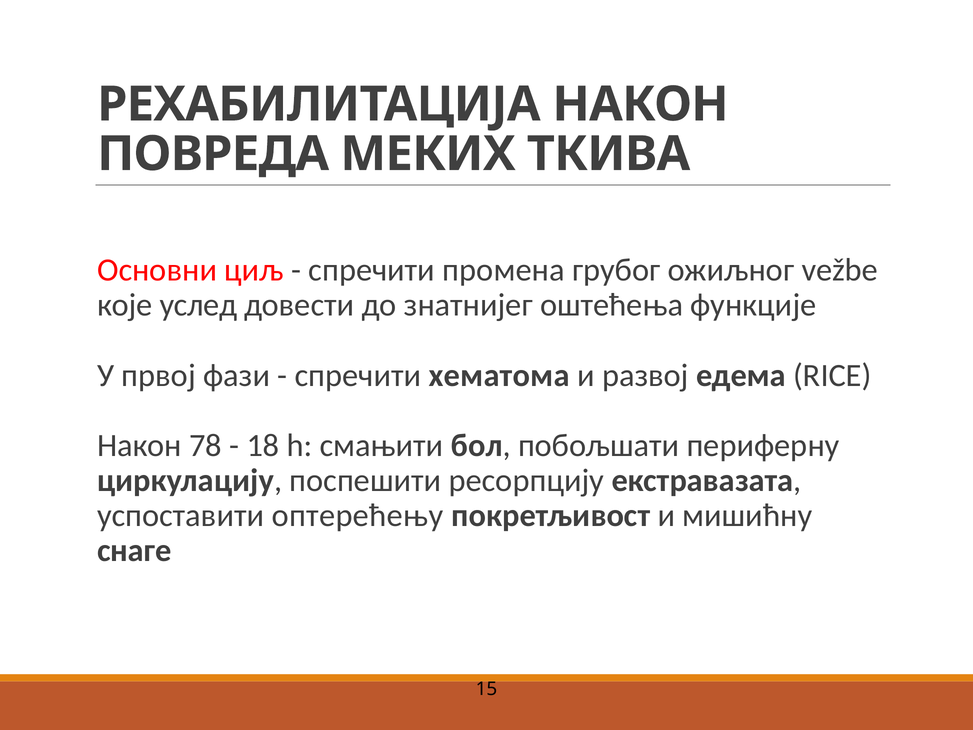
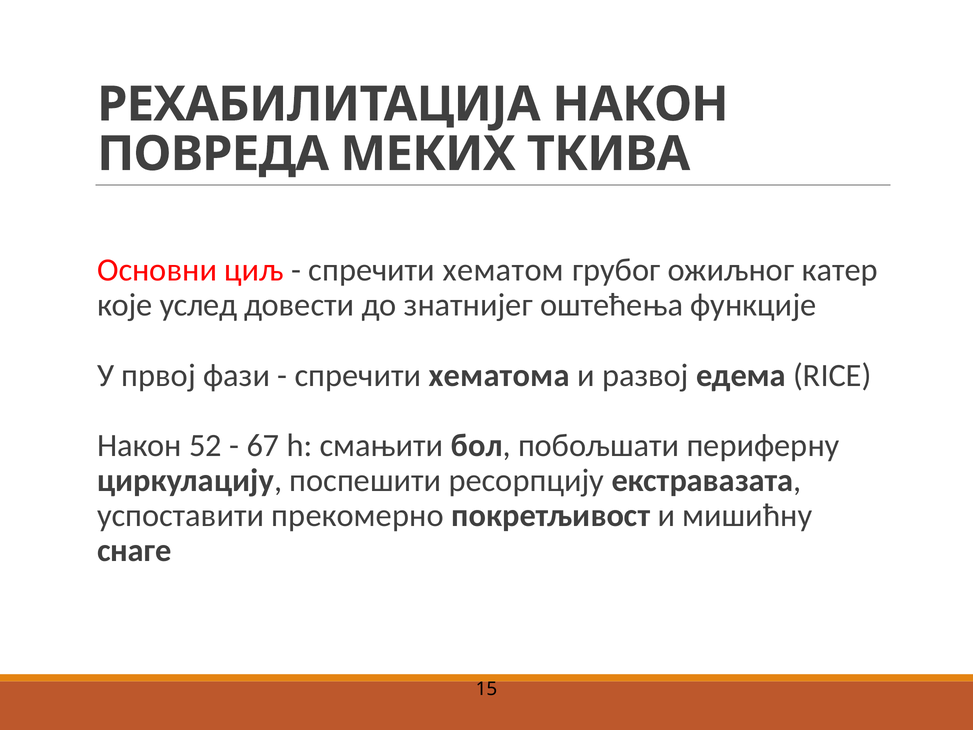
промена: промена -> хематом (503, 270)
vežbe: vežbe -> катер (840, 270)
78: 78 -> 52 (205, 445)
18: 18 -> 67 (263, 445)
оптерећењу: оптерећењу -> прекомерно (358, 515)
